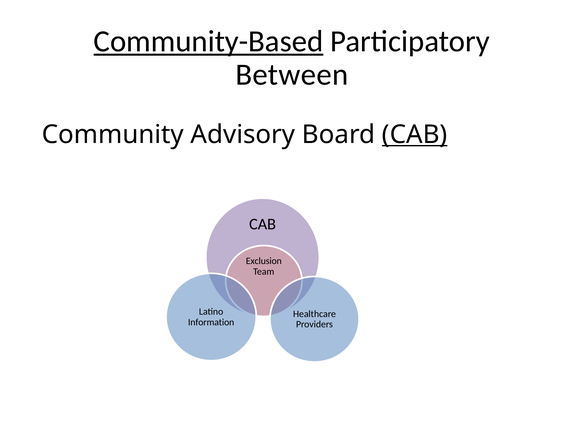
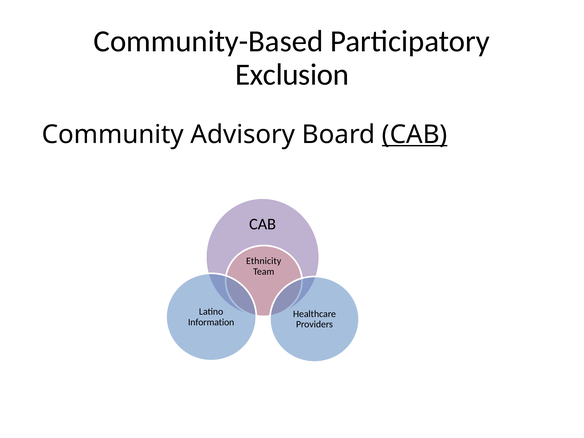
Community-Based underline: present -> none (208, 41)
Between: Between -> Exclusion (292, 75)
Exclusion: Exclusion -> Ethnicity (264, 261)
